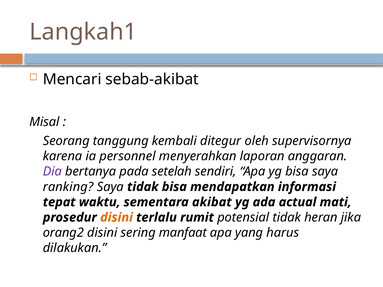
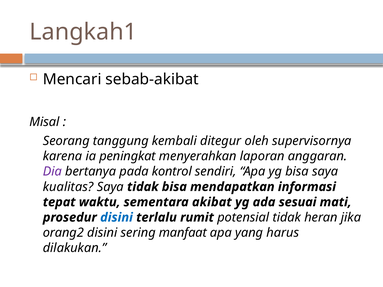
personnel: personnel -> peningkat (128, 156)
setelah: setelah -> kontrol (172, 172)
ranking: ranking -> kualitas (68, 187)
actual: actual -> sesuai (298, 202)
disini colour: orange -> blue (117, 218)
